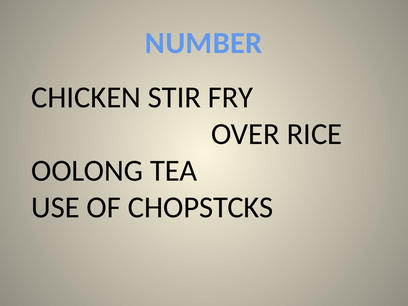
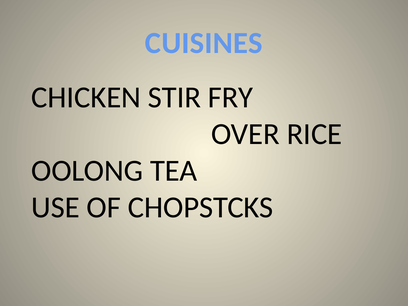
NUMBER: NUMBER -> CUISINES (204, 43)
